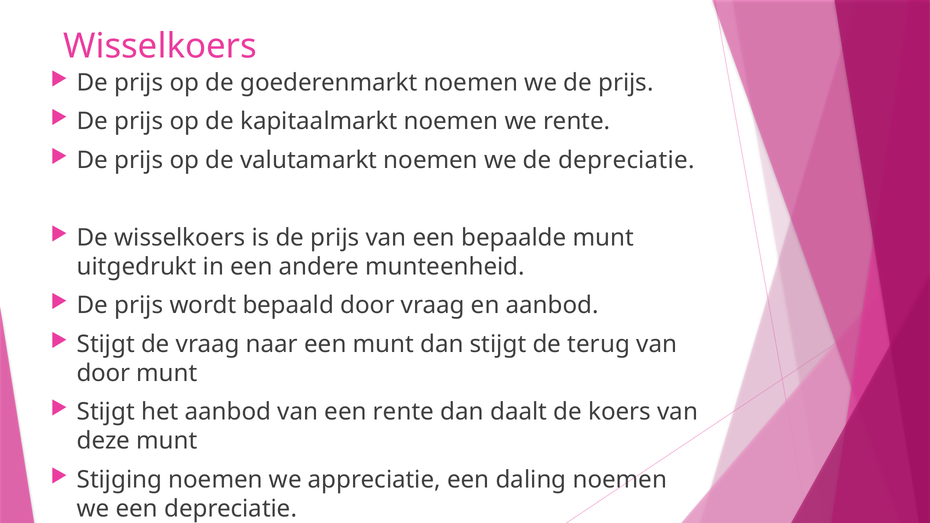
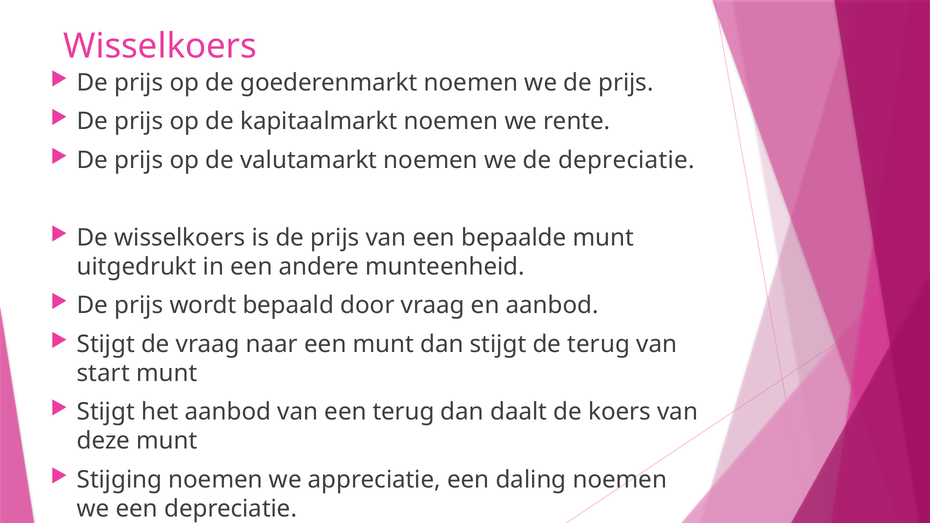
door: door -> start (103, 373)
een rente: rente -> terug (404, 412)
